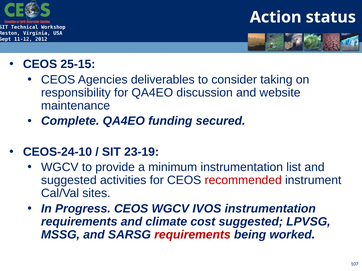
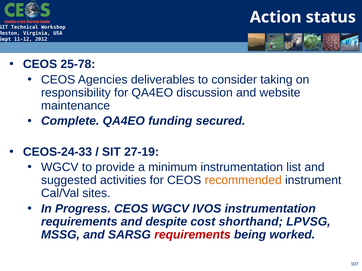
25-15: 25-15 -> 25-78 (78, 64)
CEOS-24-10: CEOS-24-10 -> CEOS-24-33 (57, 152)
23-19: 23-19 -> 27-19 (142, 152)
recommended colour: red -> orange (243, 181)
climate: climate -> despite (166, 222)
cost suggested: suggested -> shorthand (251, 222)
